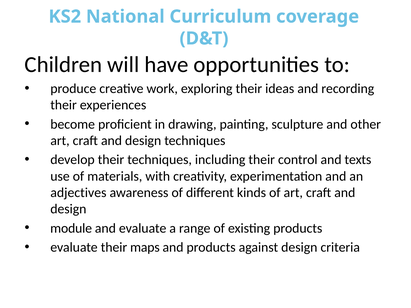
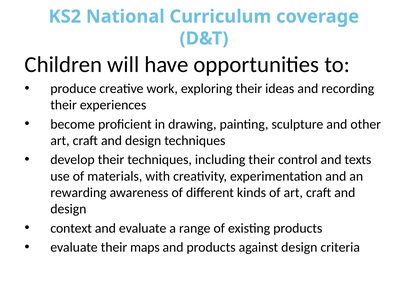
adjectives: adjectives -> rewarding (78, 193)
module: module -> context (71, 228)
